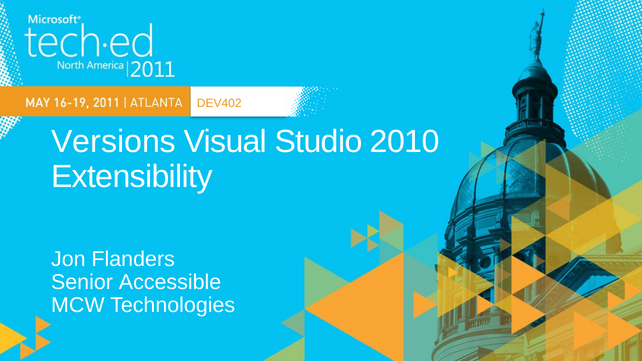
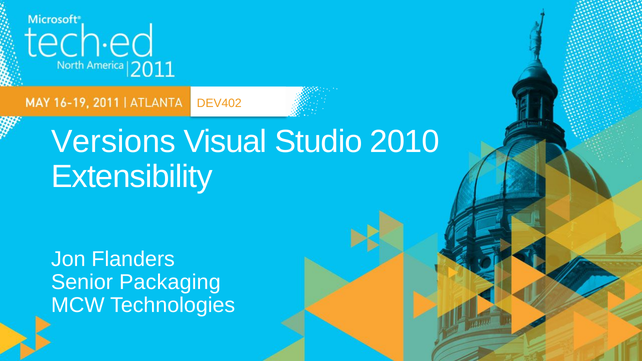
Accessible: Accessible -> Packaging (170, 282)
